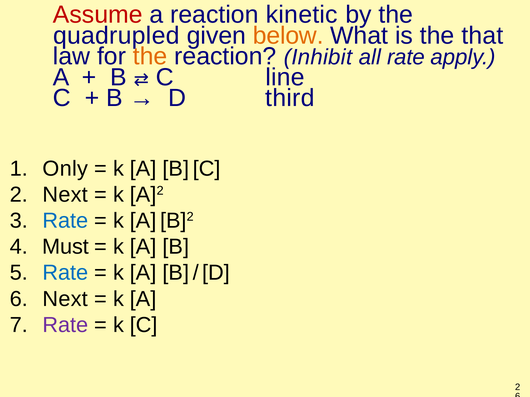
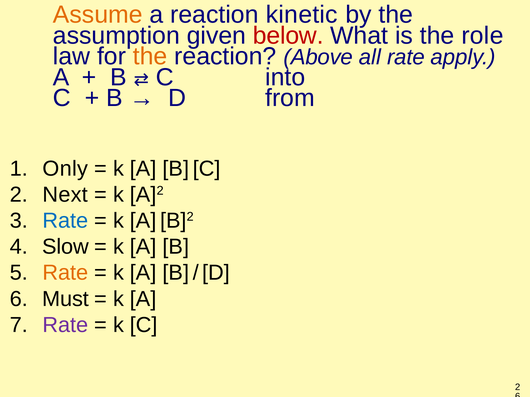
Assume colour: red -> orange (98, 15)
quadrupled: quadrupled -> assumption (116, 36)
below colour: orange -> red (288, 36)
that: that -> role (482, 36)
Inhibit: Inhibit -> Above (318, 57)
line: line -> into (285, 77)
third: third -> from (290, 98)
Must: Must -> Slow (65, 247)
Rate colour: blue -> orange (65, 273)
Next: Next -> Must (65, 299)
